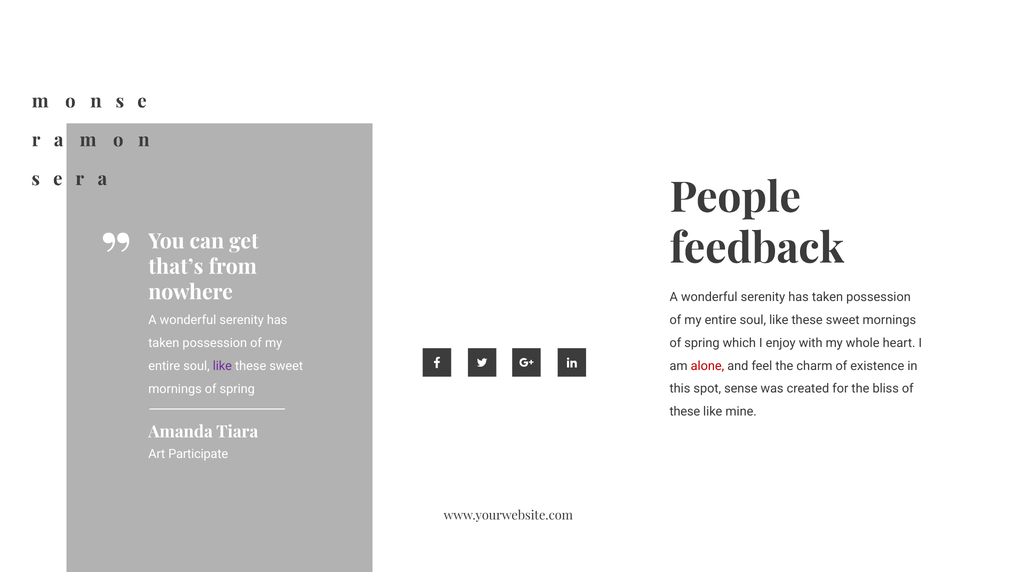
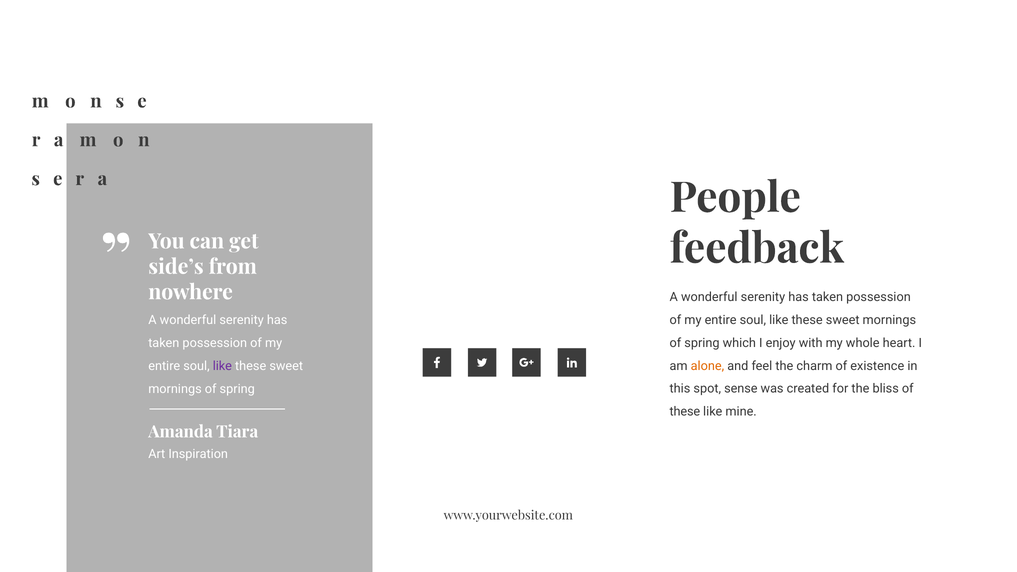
that’s: that’s -> side’s (176, 267)
alone colour: red -> orange (707, 366)
Participate: Participate -> Inspiration (198, 454)
